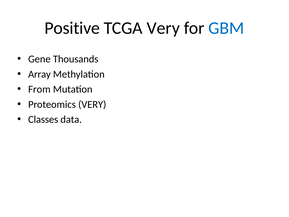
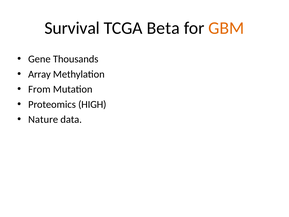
Positive: Positive -> Survival (72, 28)
TCGA Very: Very -> Beta (163, 28)
GBM colour: blue -> orange (226, 28)
Proteomics VERY: VERY -> HIGH (92, 104)
Classes: Classes -> Nature (43, 119)
